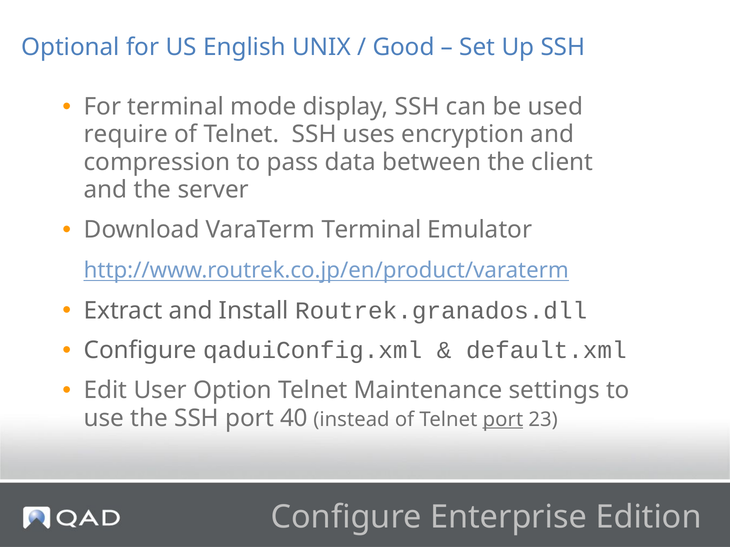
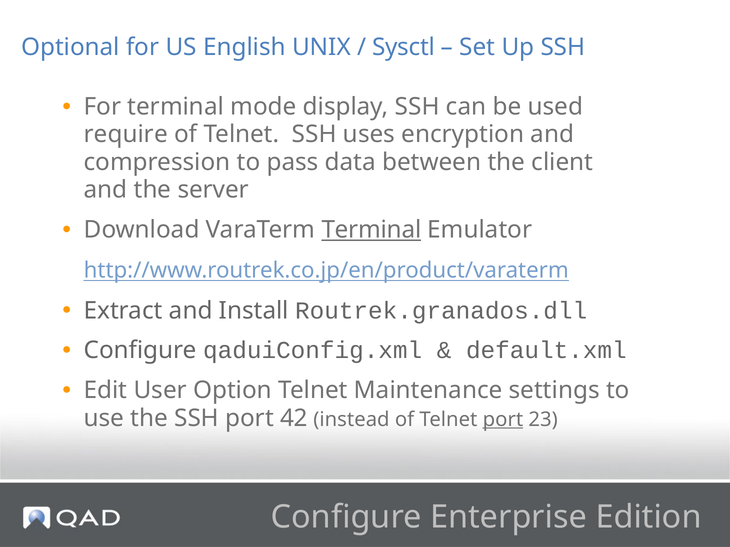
Good: Good -> Sysctl (404, 47)
Terminal underline: none -> present (371, 230)
40: 40 -> 42 (294, 418)
